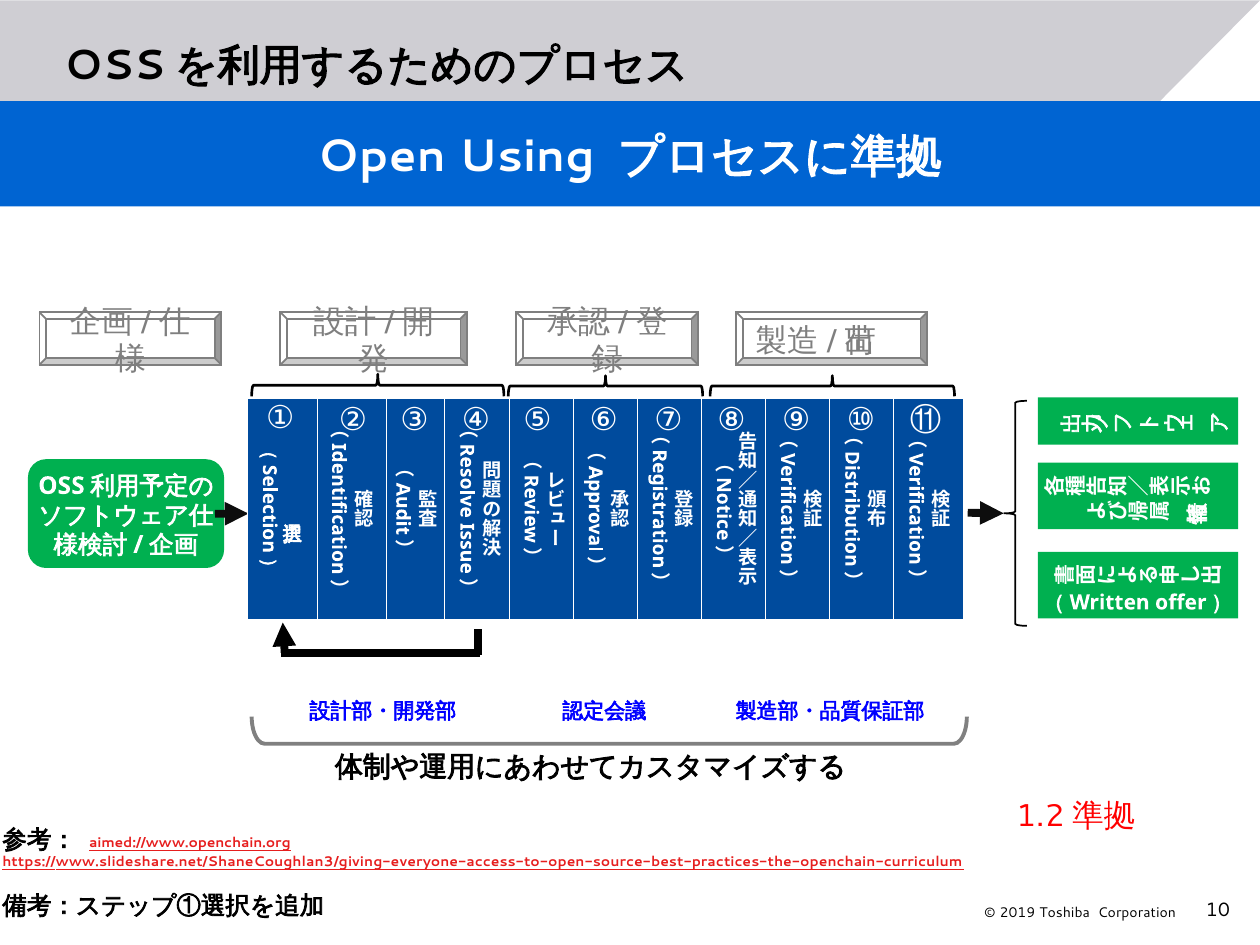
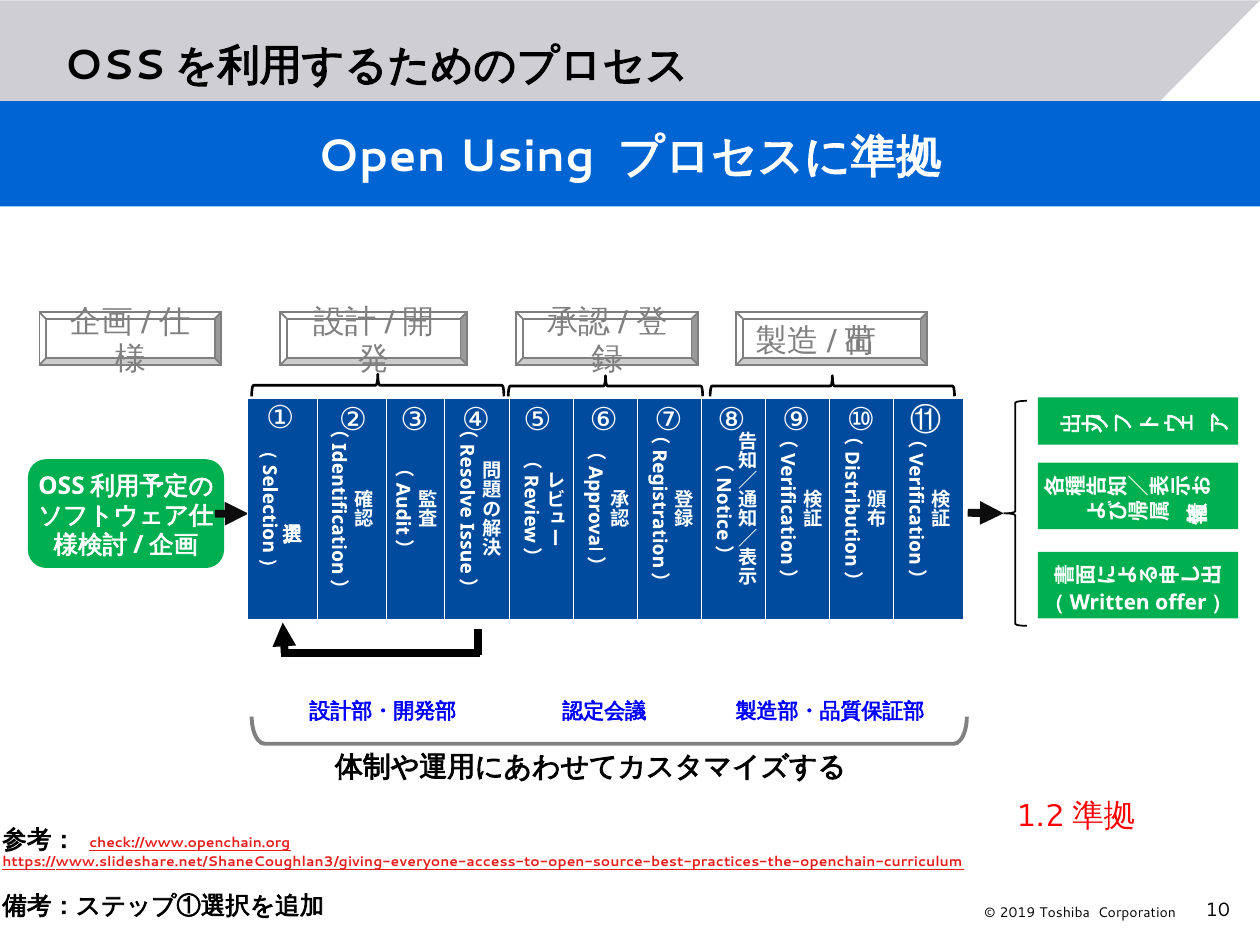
aimed://www.openchain.org: aimed://www.openchain.org -> check://www.openchain.org (190, 843)
